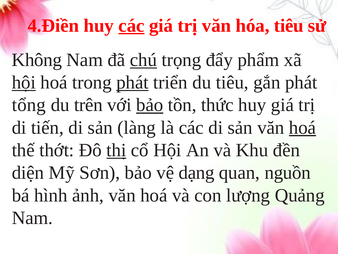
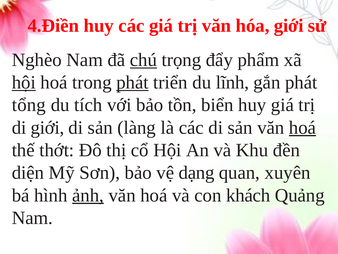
các underline: present -> none (131, 26)
hóa tiêu: tiêu -> giới (289, 26)
Không: Không -> Nghèo (37, 60)
du tiêu: tiêu -> lĩnh (232, 82)
trên: trên -> tích (88, 105)
bảo underline: present -> none (150, 105)
thức: thức -> biển (217, 105)
di tiến: tiến -> giới (48, 127)
thị underline: present -> none (116, 150)
nguồn: nguồn -> xuyên (288, 172)
ảnh underline: none -> present (88, 195)
lượng: lượng -> khách (248, 195)
